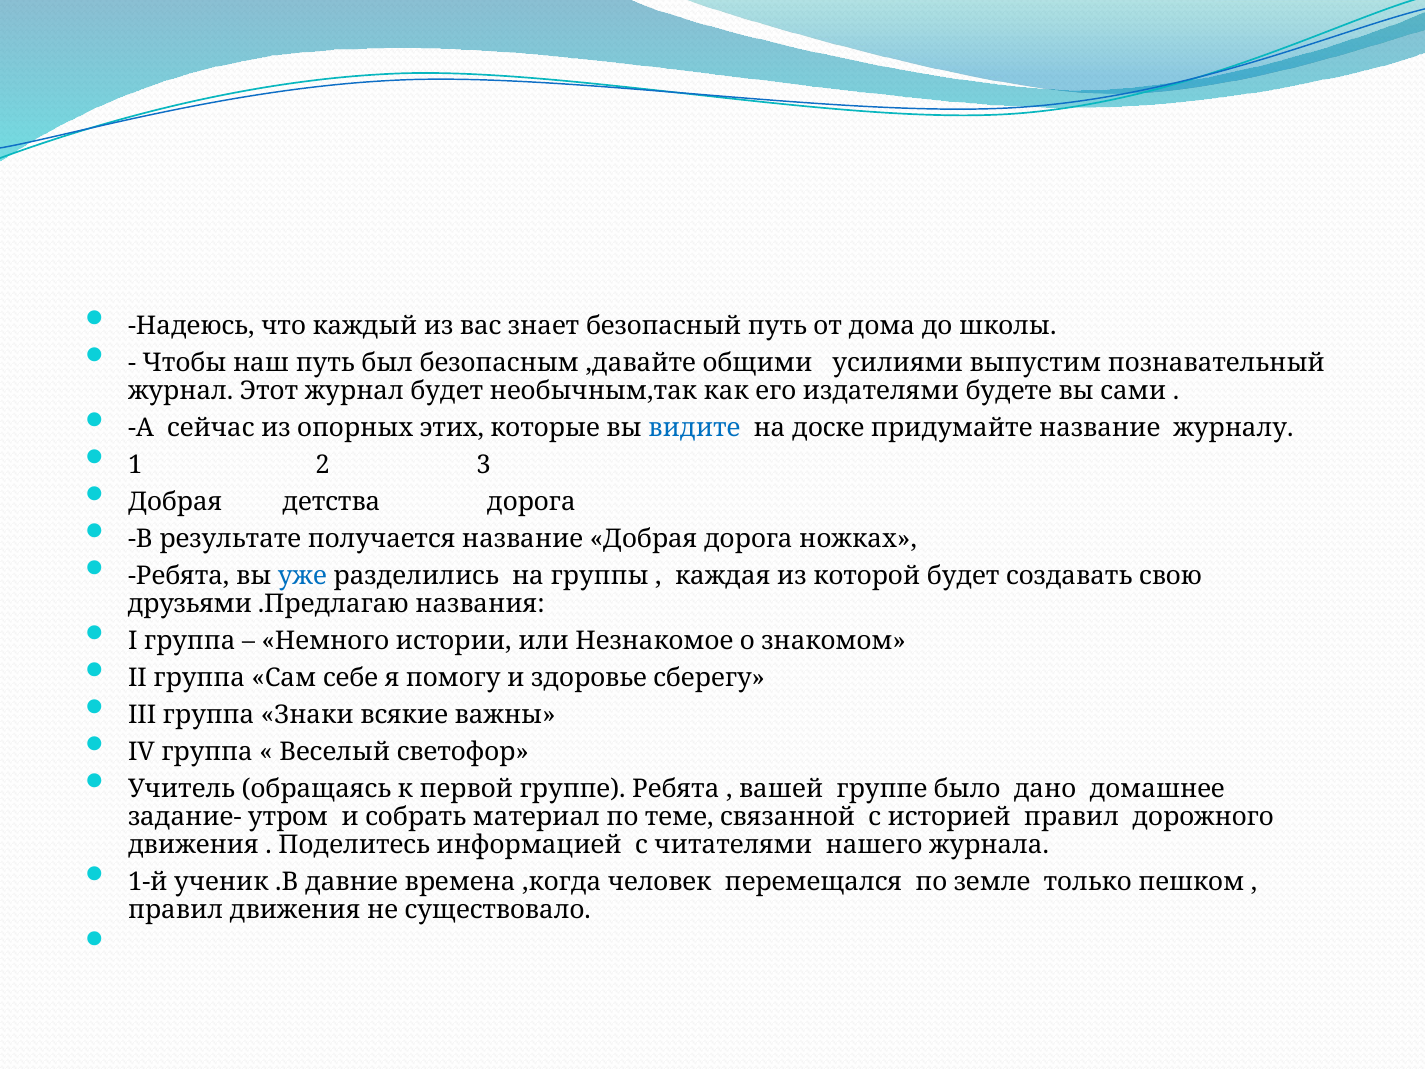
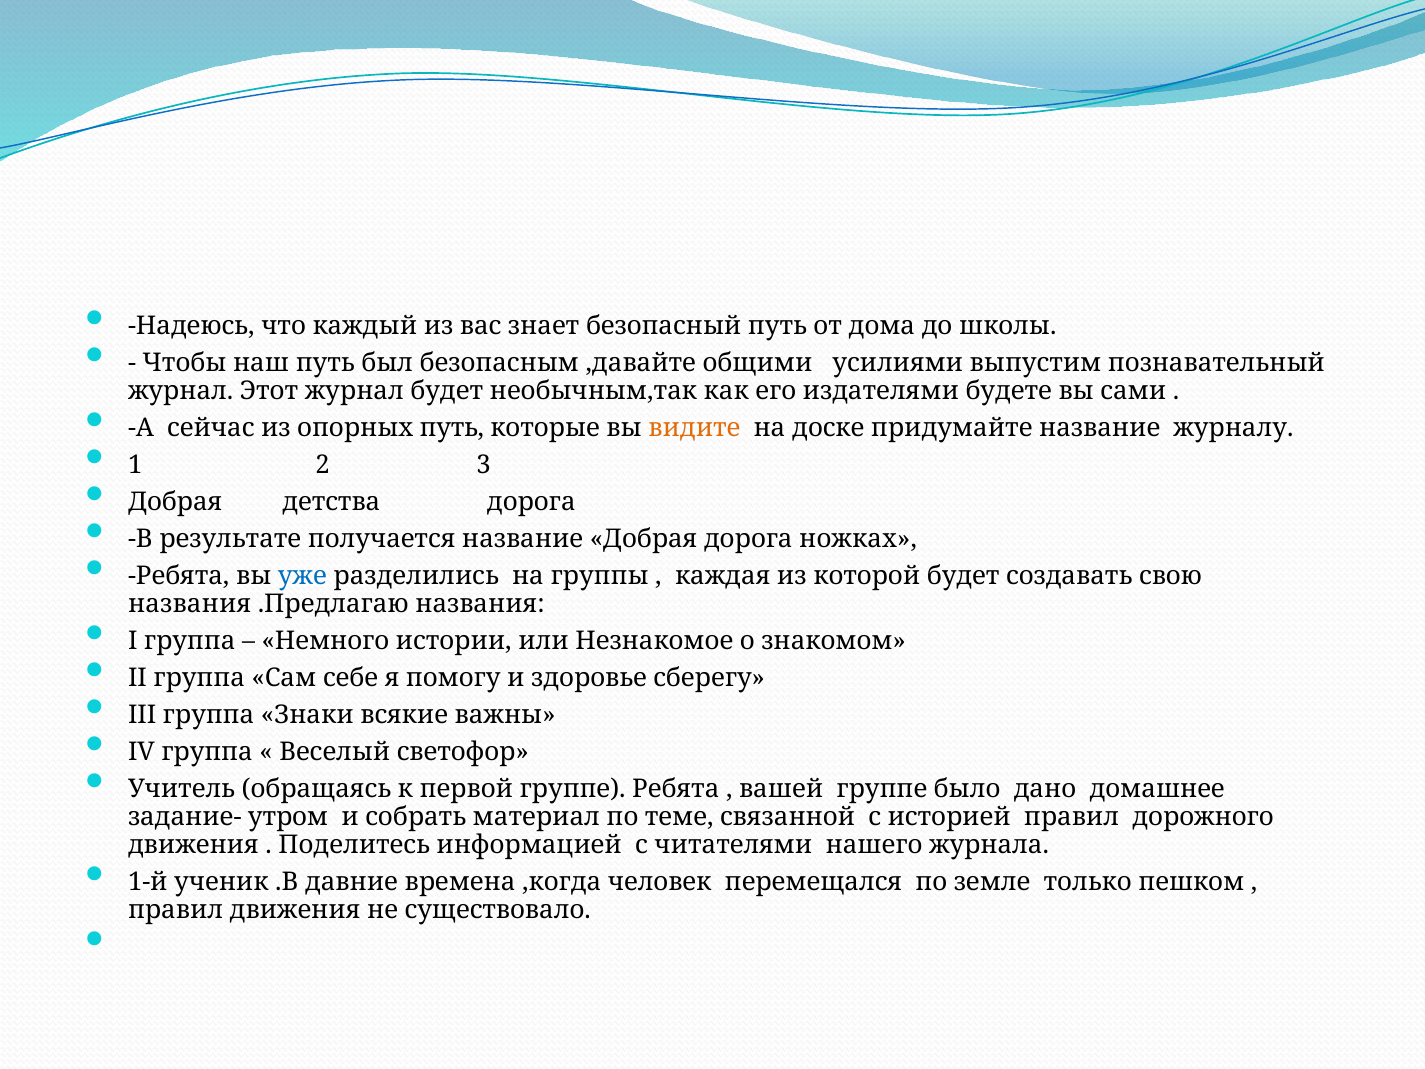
опорных этих: этих -> путь (452, 428)
видите colour: blue -> orange (694, 428)
друзьями: друзьями -> названия (190, 604)
